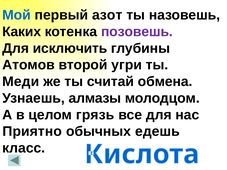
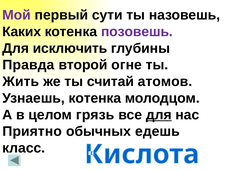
Мой colour: blue -> purple (16, 15)
азот: азот -> сути (107, 15)
Атомов: Атомов -> Правда (28, 65)
угри: угри -> огне (127, 65)
Меди: Меди -> Жить (21, 82)
обмена: обмена -> атомов (165, 82)
Узнаешь алмазы: алмазы -> котенка (95, 98)
для underline: none -> present (159, 115)
